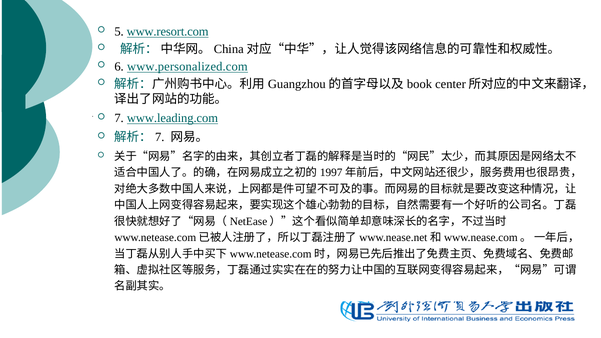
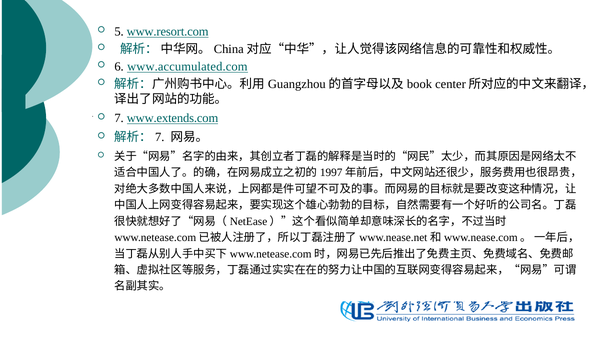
www.personalized.com: www.personalized.com -> www.accumulated.com (187, 67)
www.leading.com: www.leading.com -> www.extends.com (173, 118)
